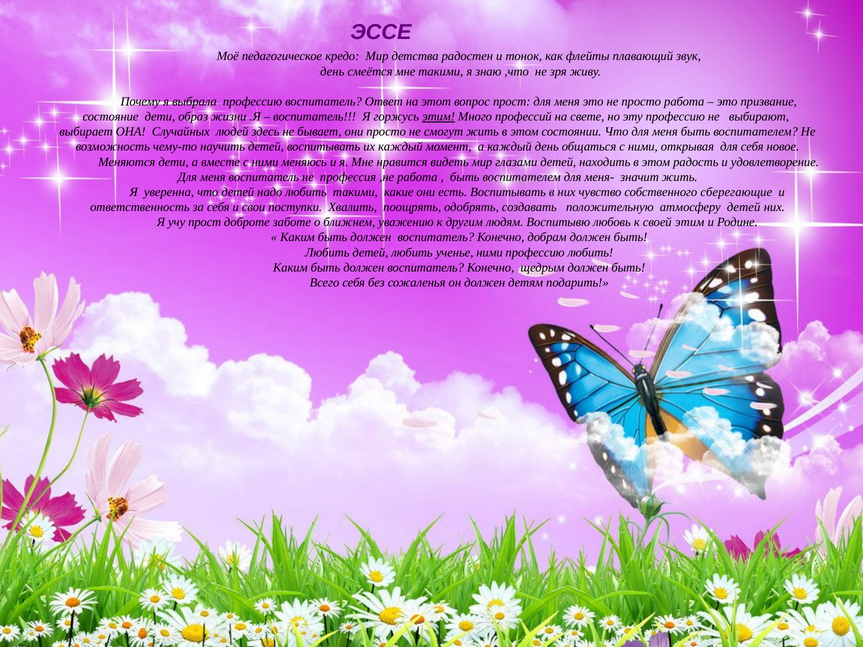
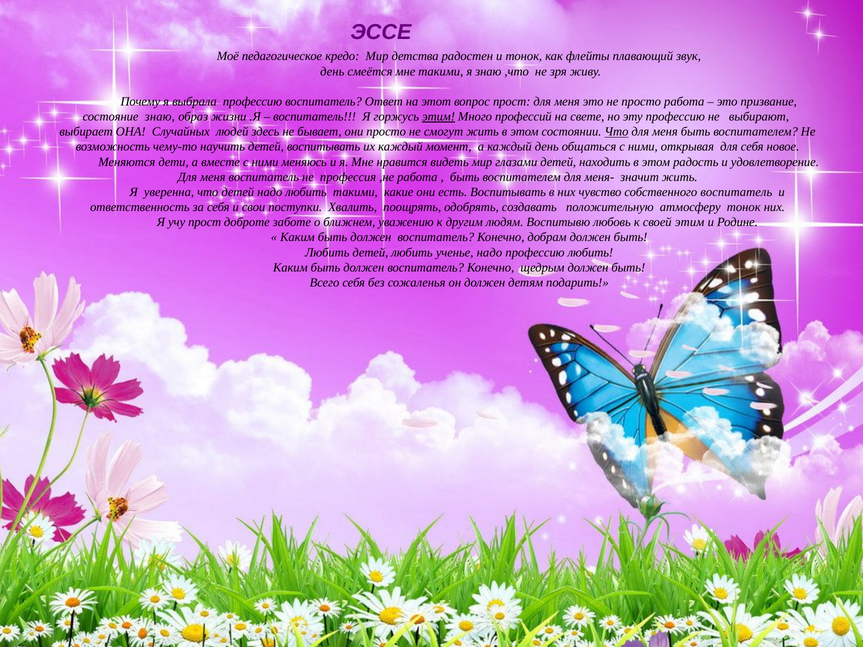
состояние дети: дети -> знаю (160, 117)
Что underline: none -> present (616, 132)
собственного сберегающие: сберегающие -> воспитатель (736, 192)
атмосферу детей: детей -> тонок (744, 207)
ученье ними: ними -> надо (489, 252)
